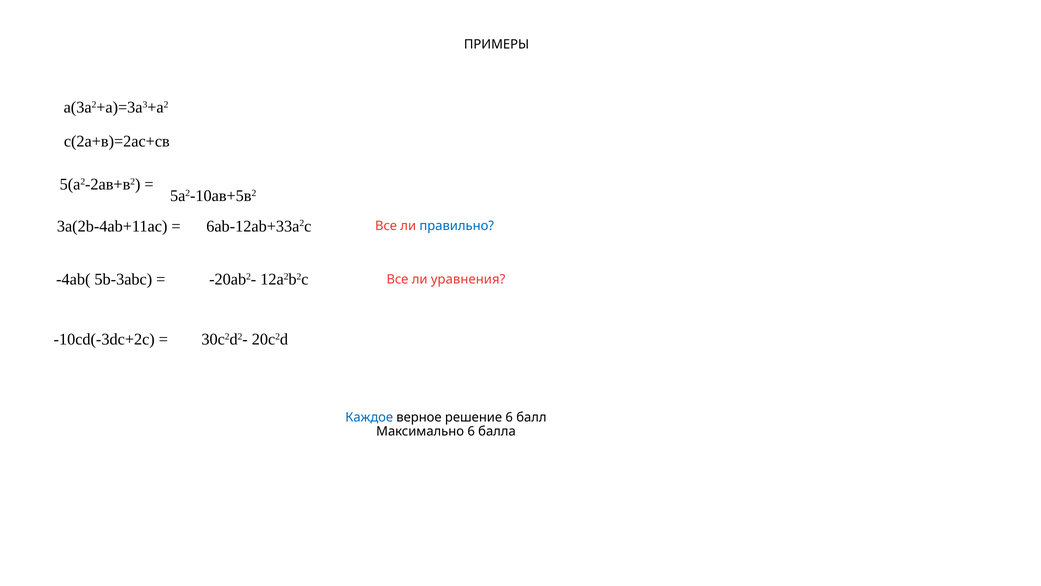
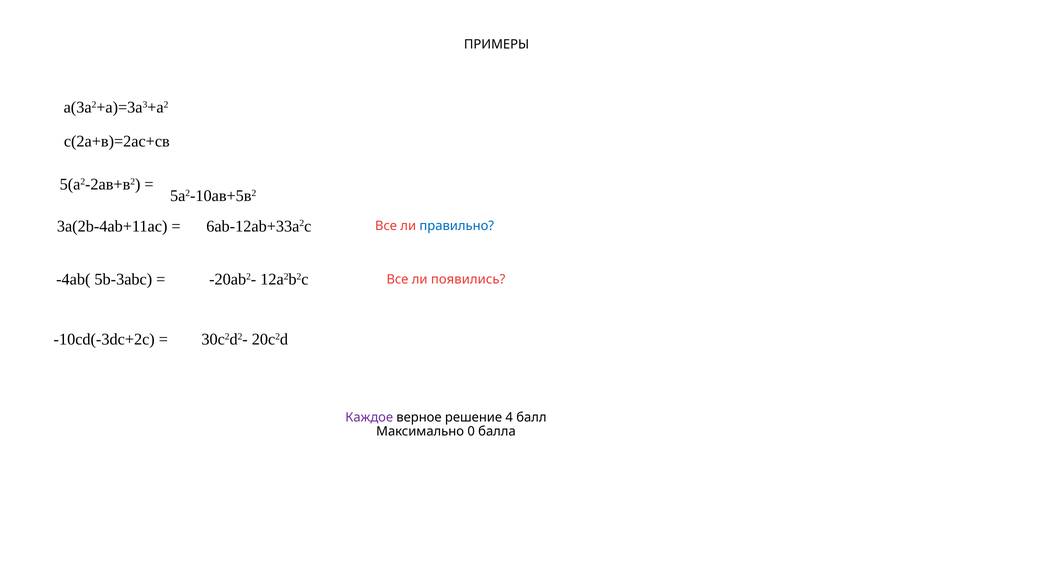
уравнения: уравнения -> появились (468, 279)
Каждое colour: blue -> purple (369, 417)
решение 6: 6 -> 4 (509, 417)
Максимально 6: 6 -> 0 (471, 431)
